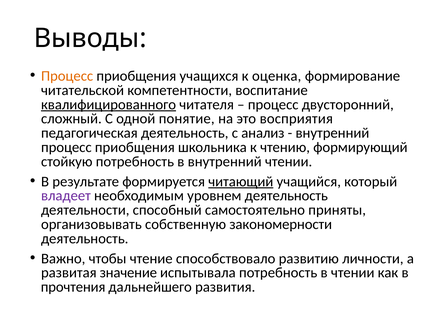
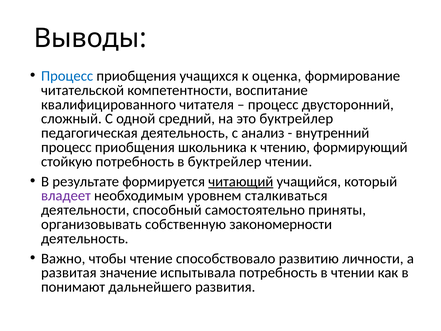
Процесс colour: orange -> blue (67, 76)
квалифицированного underline: present -> none (109, 104)
понятие: понятие -> средний (187, 119)
это восприятия: восприятия -> буктрейлер (296, 119)
в внутренний: внутренний -> буктрейлер (225, 162)
уровнем деятельность: деятельность -> сталкиваться (286, 196)
прочтения: прочтения -> понимают (73, 287)
